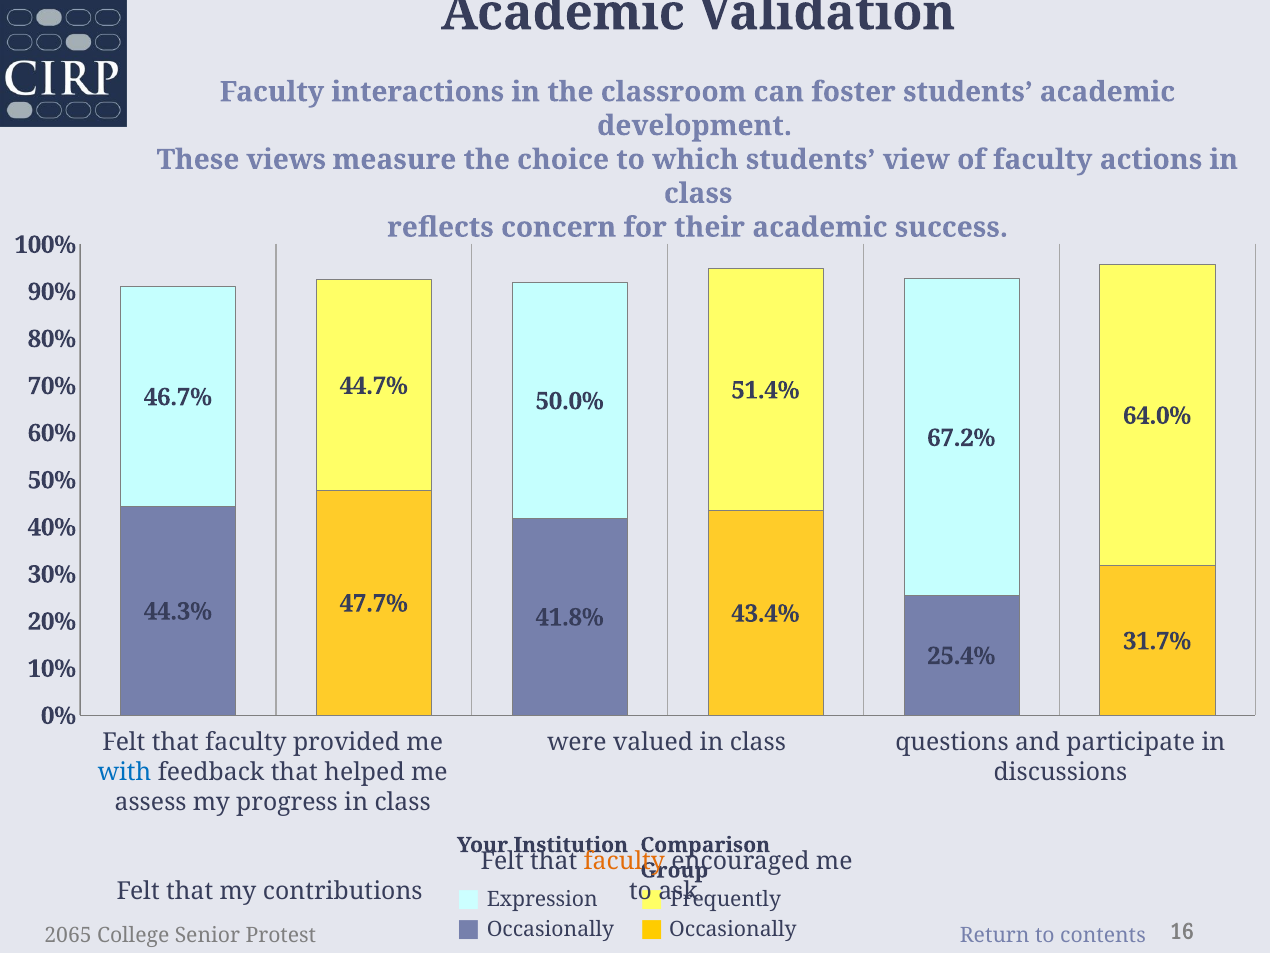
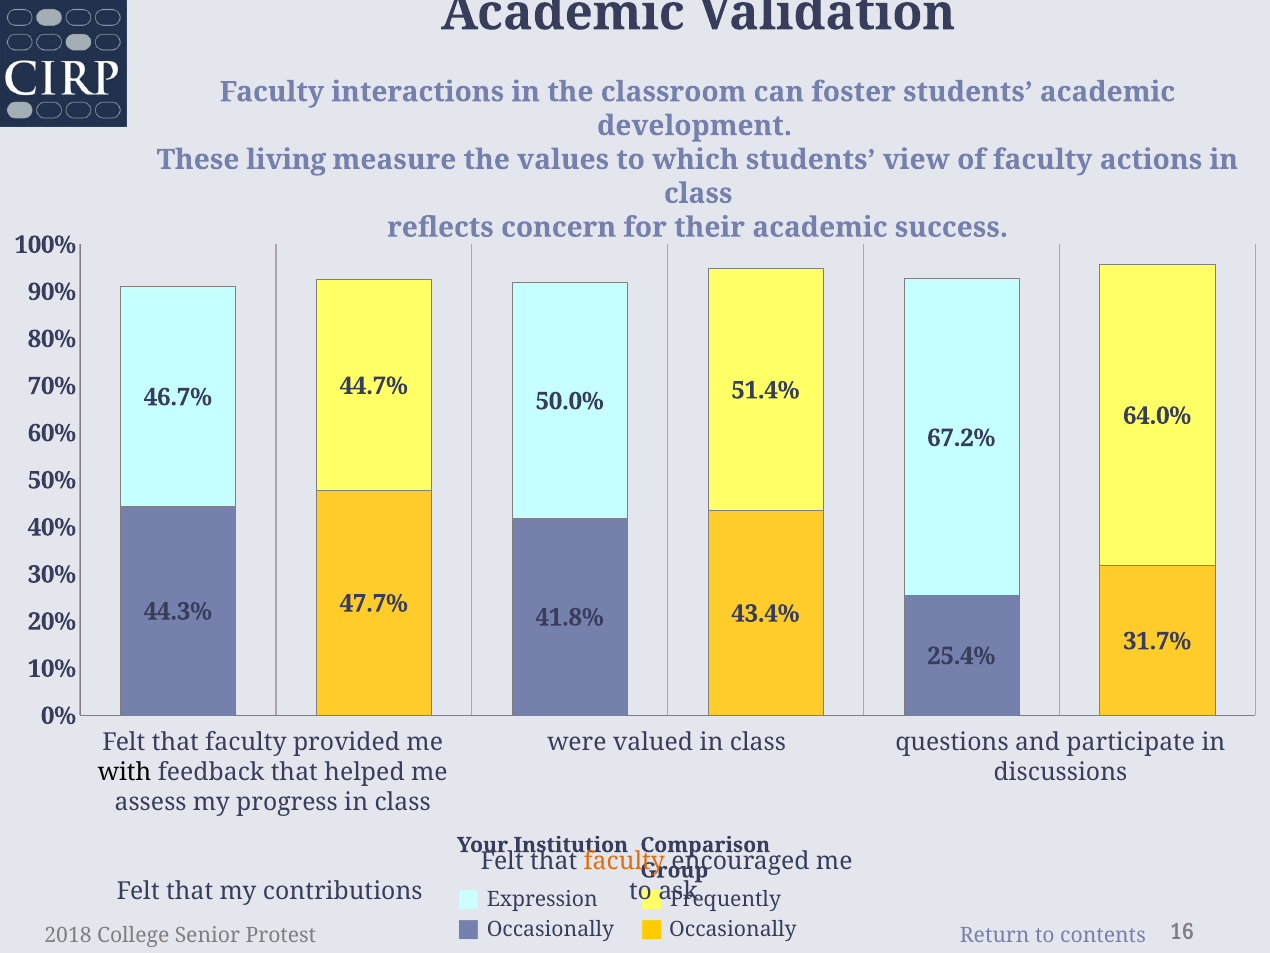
views: views -> living (286, 160)
choice: choice -> values (563, 160)
with colour: blue -> black (125, 772)
2065: 2065 -> 2018 (68, 935)
